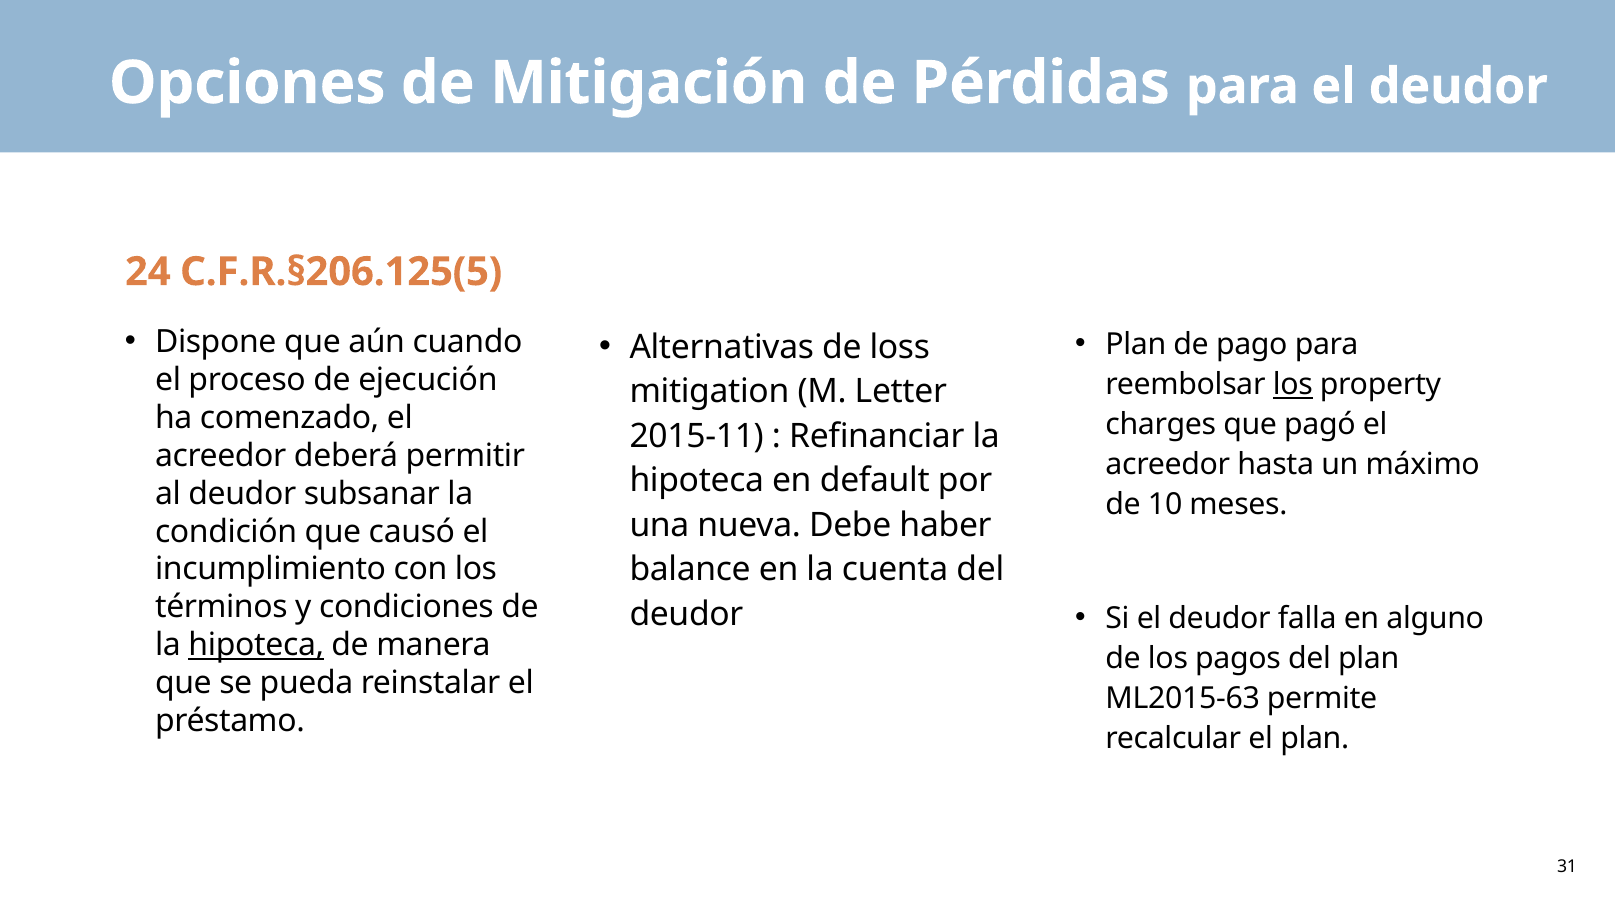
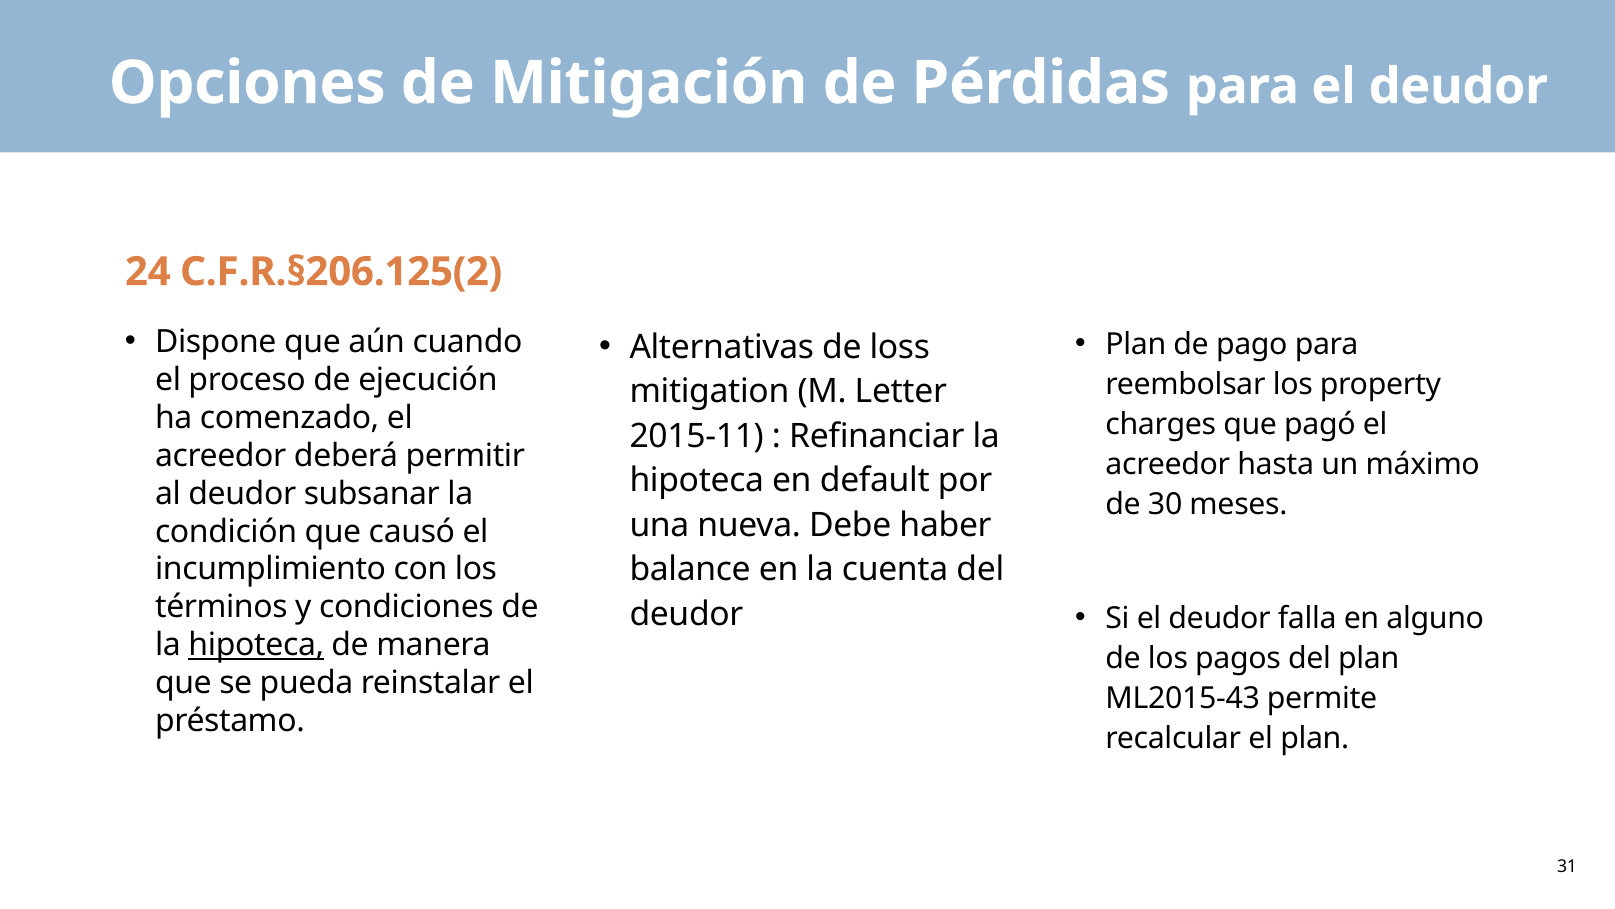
C.F.R.§206.125(5: C.F.R.§206.125(5 -> C.F.R.§206.125(2 (341, 272)
los underline: present -> none (1293, 385)
10: 10 -> 30 (1165, 504)
ML2015-63: ML2015-63 -> ML2015-43 (1183, 698)
